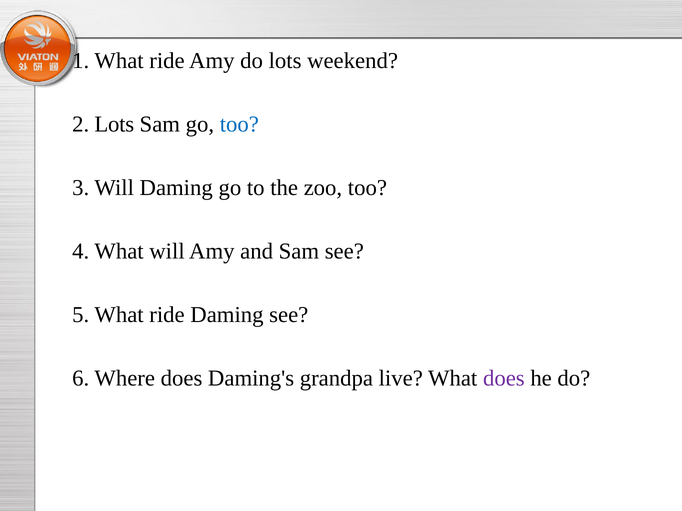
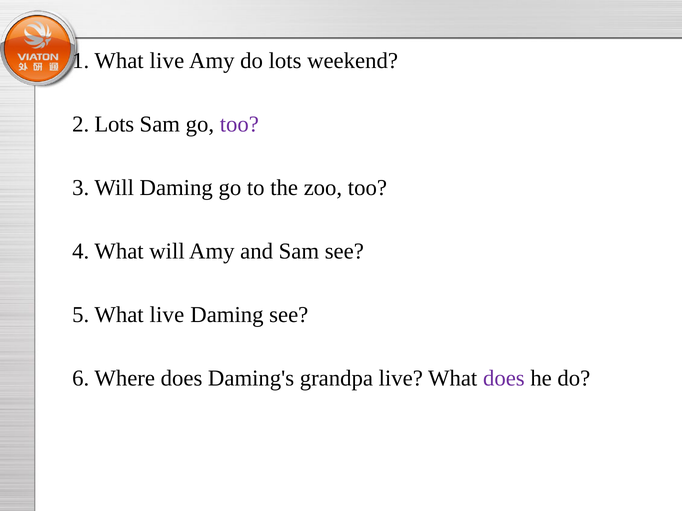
1 What ride: ride -> live (167, 61)
too colour: blue -> purple (239, 124)
5 What ride: ride -> live (167, 315)
